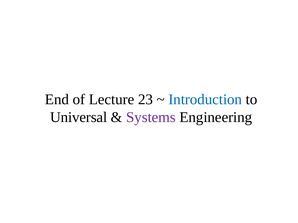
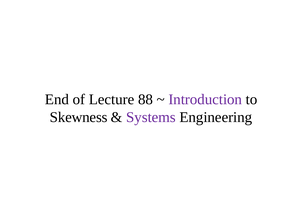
23: 23 -> 88 (145, 100)
Introduction colour: blue -> purple (205, 100)
Universal: Universal -> Skewness (79, 117)
